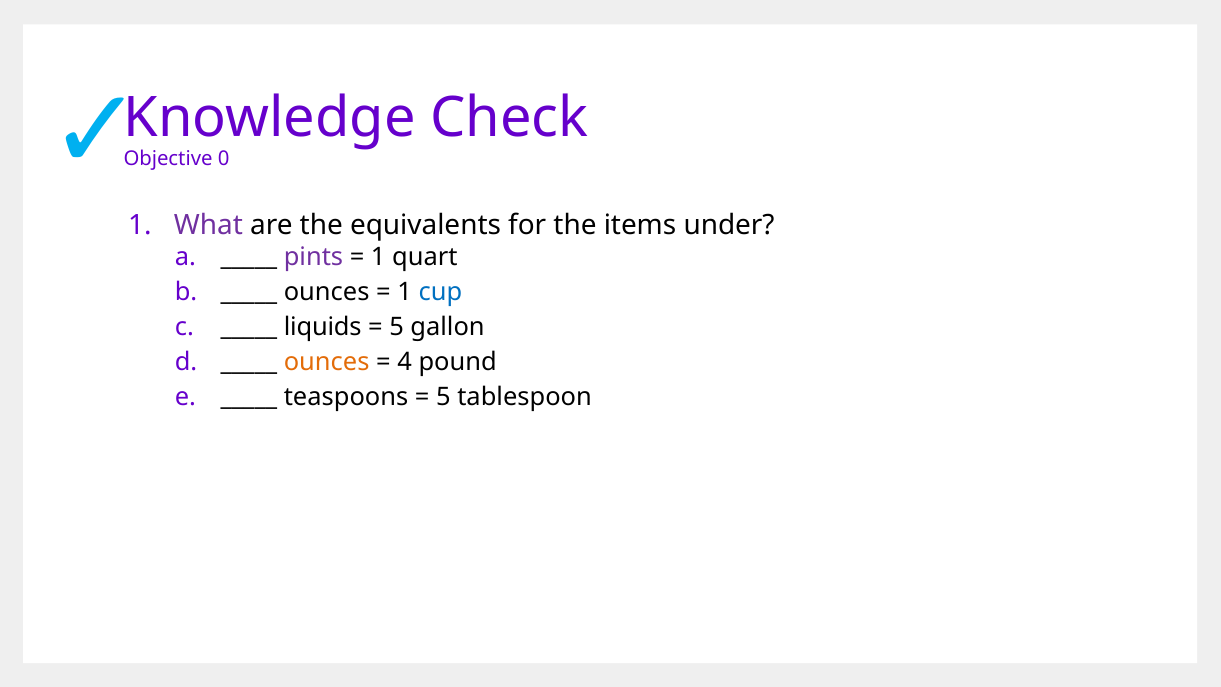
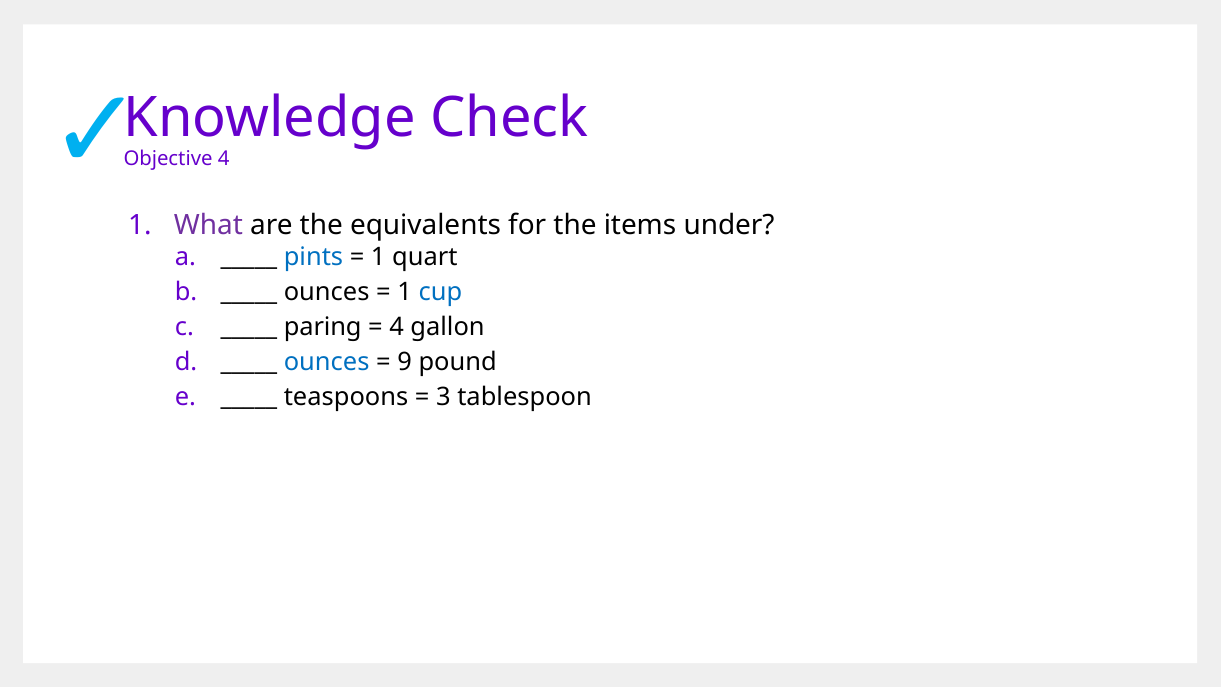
Objective 0: 0 -> 4 (224, 159)
pints colour: purple -> blue (314, 257)
liquids: liquids -> paring (323, 327)
5: 5 -> 4 (397, 327)
ounces colour: orange -> blue (327, 362)
4: 4 -> 9 (405, 362)
5: 5 -> 3 (443, 397)
